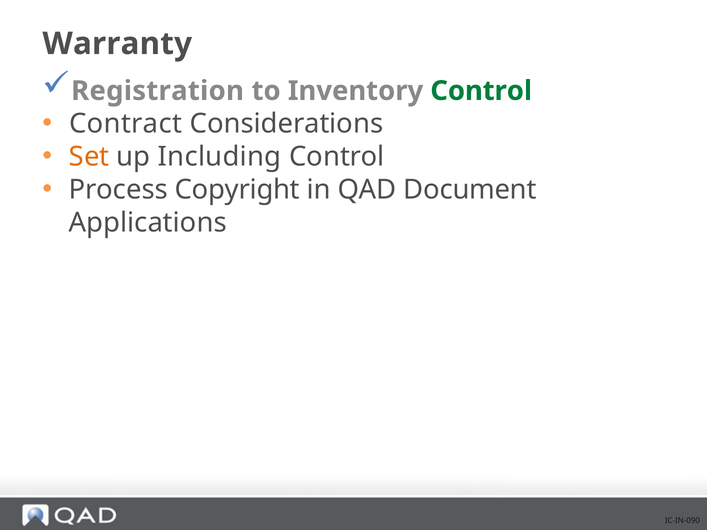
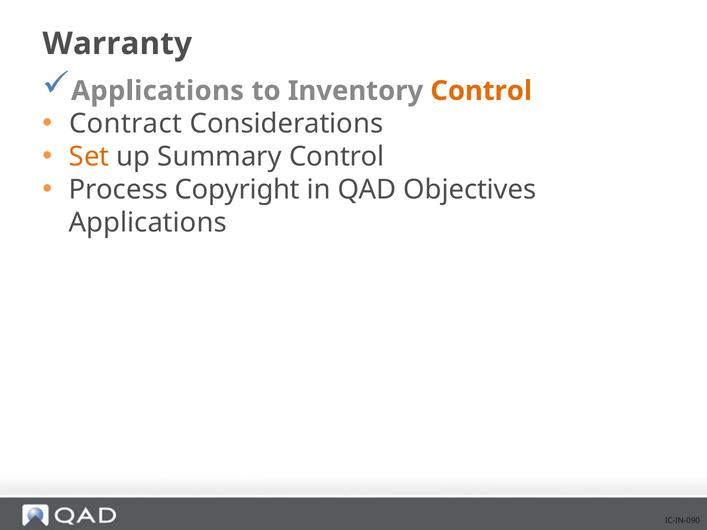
Registration: Registration -> Applications (158, 91)
Control colour: green -> orange (481, 91)
Including: Including -> Summary (220, 157)
Document: Document -> Objectives (470, 190)
